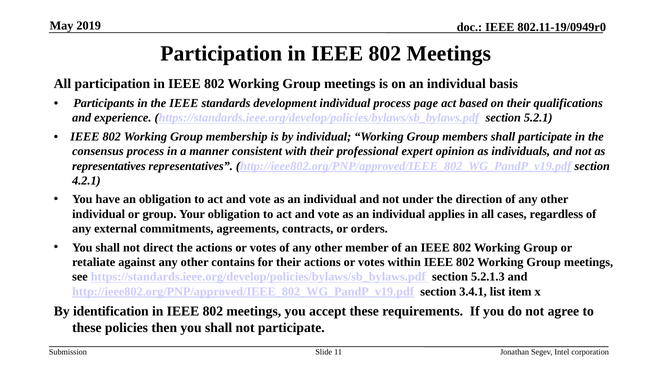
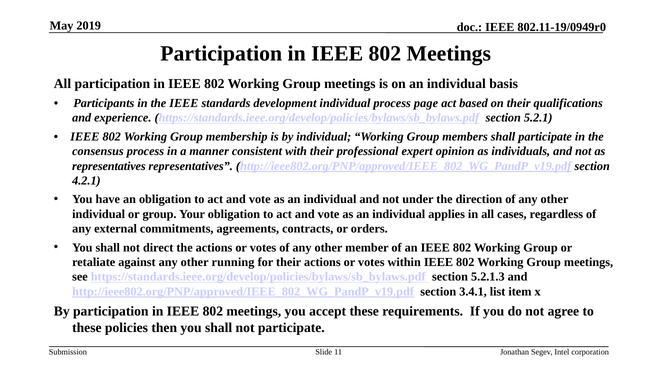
contains: contains -> running (233, 262)
By identification: identification -> participation (111, 311)
